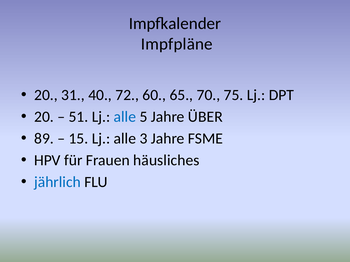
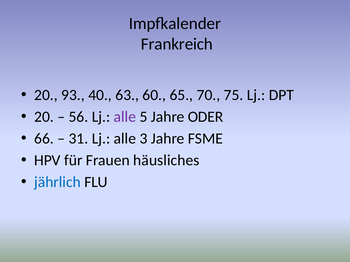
Impfpläne: Impfpläne -> Frankreich (177, 44)
31: 31 -> 93 (73, 95)
72: 72 -> 63 (127, 95)
51: 51 -> 56 (78, 117)
alle colour: blue -> purple (125, 117)
ÜBER: ÜBER -> ODER (206, 117)
89: 89 -> 66 (44, 139)
15: 15 -> 31 (78, 139)
